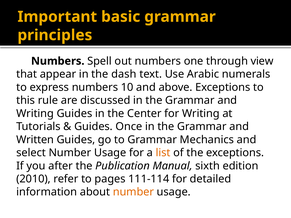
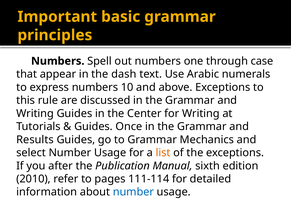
view: view -> case (262, 61)
Written: Written -> Results (35, 140)
number colour: orange -> blue (133, 192)
